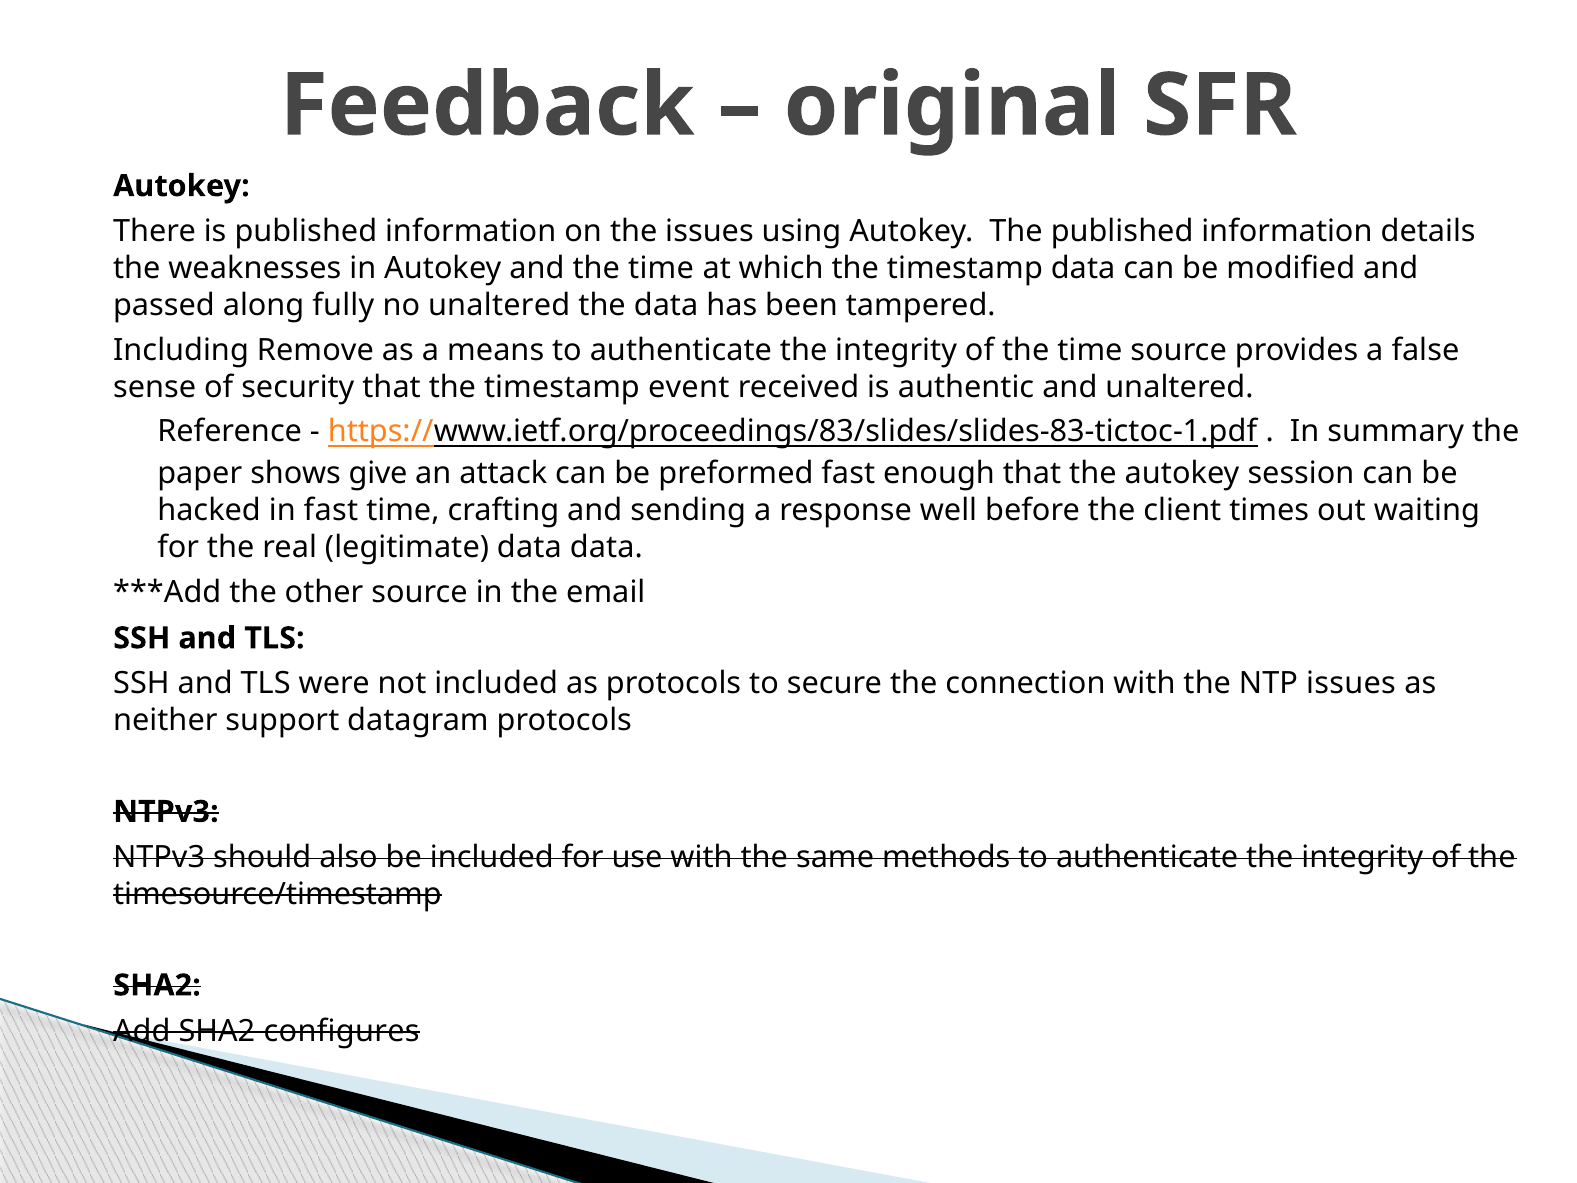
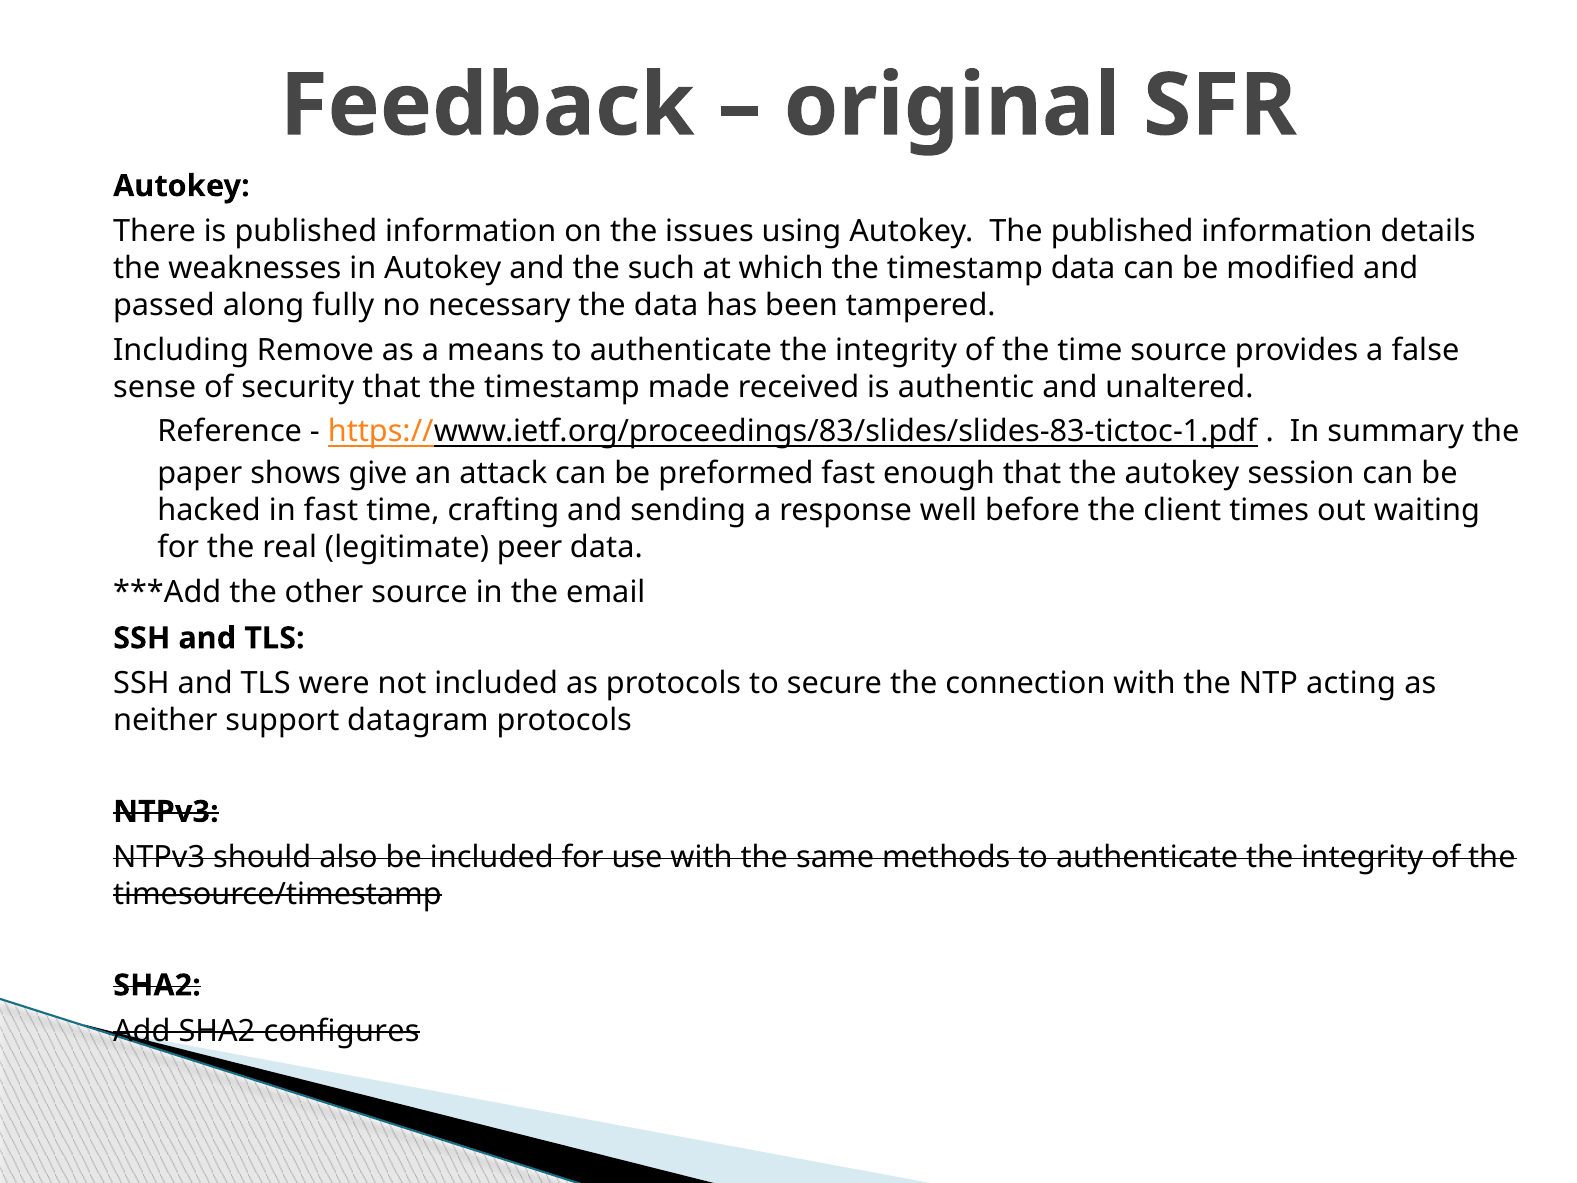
and the time: time -> such (661, 268)
no unaltered: unaltered -> necessary (499, 305)
event: event -> made (689, 388)
legitimate data: data -> peer (530, 547)
NTP issues: issues -> acting (1351, 684)
